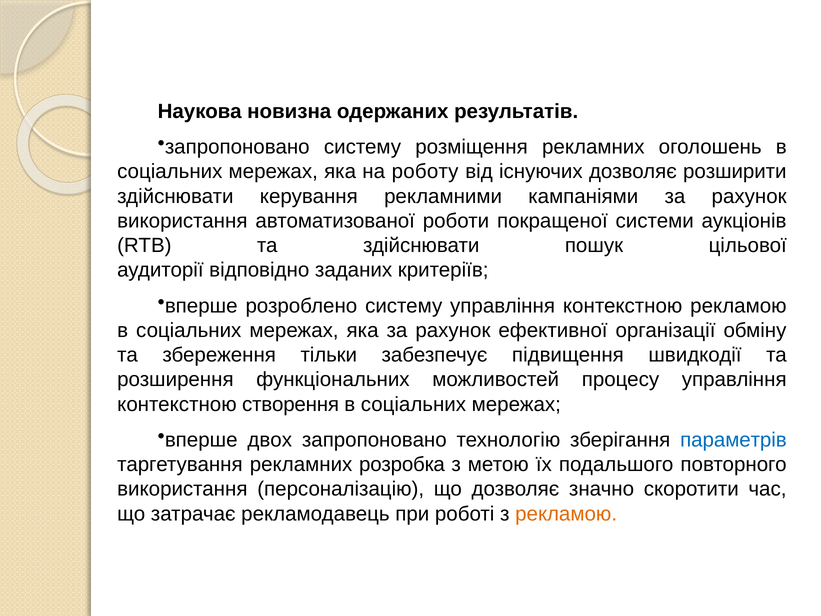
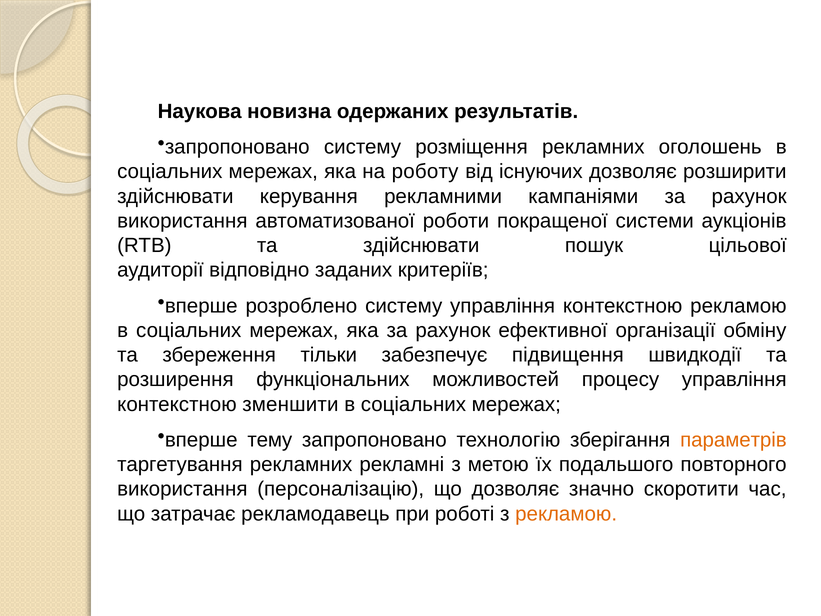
створення: створення -> зменшити (290, 404)
двох: двох -> тему (270, 440)
параметрів colour: blue -> orange (733, 440)
розробка: розробка -> рекламні (402, 464)
